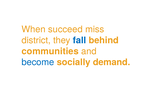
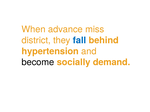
succeed: succeed -> advance (65, 29)
communities: communities -> hypertension (50, 52)
become colour: blue -> black (38, 63)
